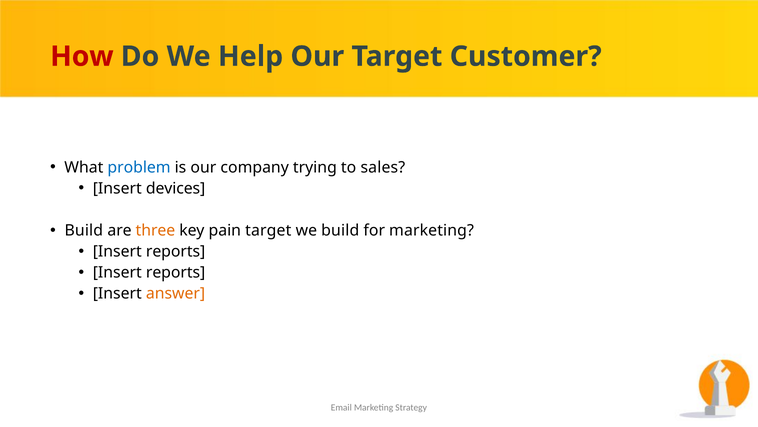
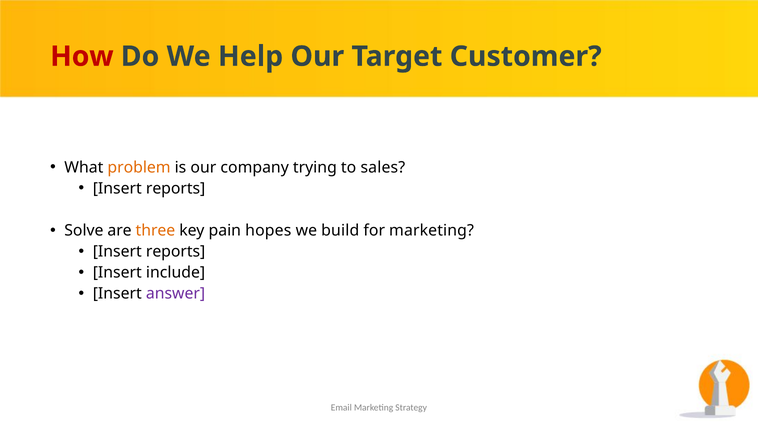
problem colour: blue -> orange (139, 167)
devices: devices -> reports (176, 188)
Build: Build -> Solve (84, 230)
pain target: target -> hopes (268, 230)
reports: reports -> include (176, 272)
answer colour: orange -> purple (176, 293)
